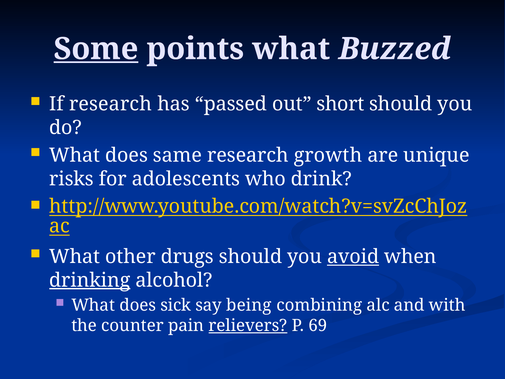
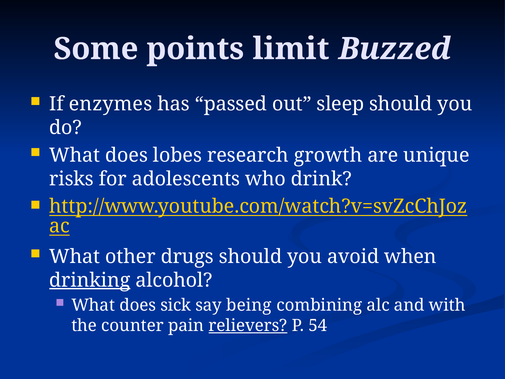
Some underline: present -> none (96, 49)
points what: what -> limit (291, 49)
If research: research -> enzymes (110, 104)
short: short -> sleep (340, 104)
same: same -> lobes (178, 155)
avoid underline: present -> none (353, 257)
69: 69 -> 54 (318, 325)
